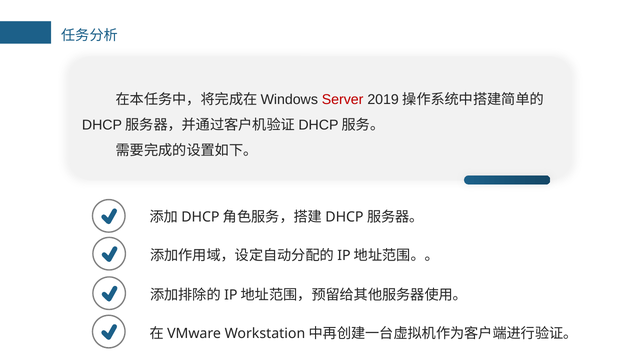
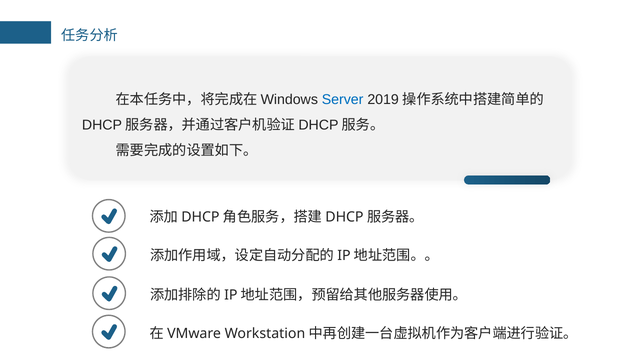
Server colour: red -> blue (343, 100)
